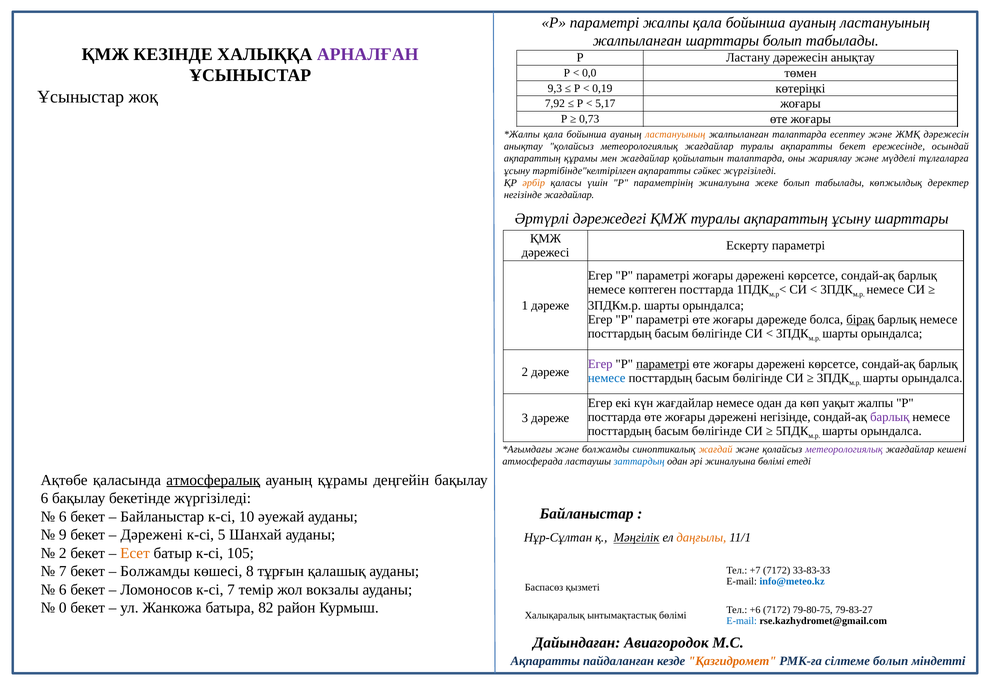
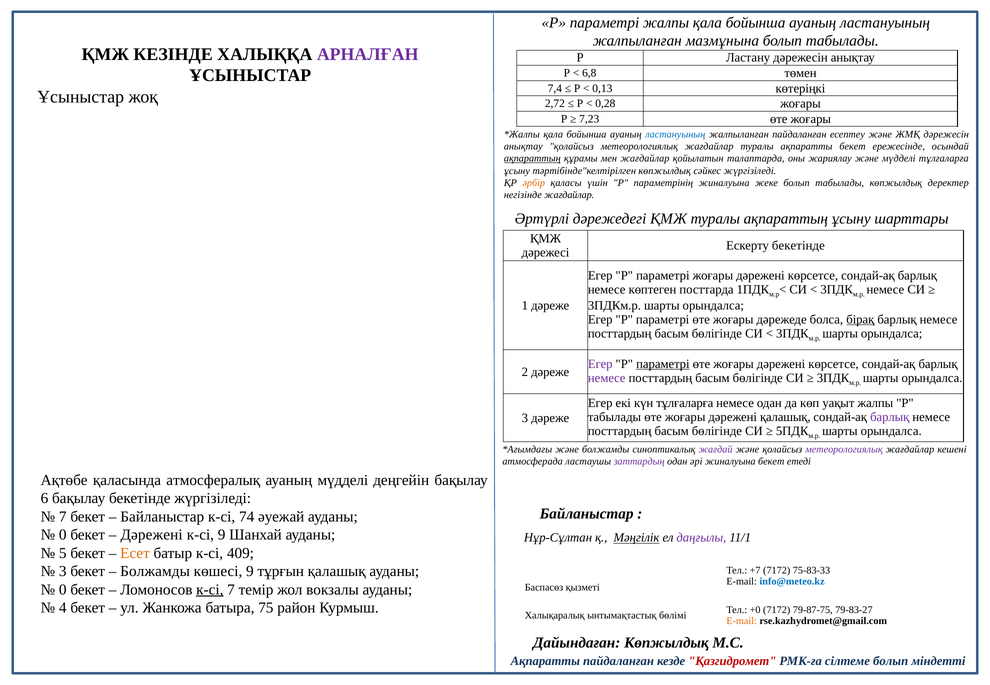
жалпыланған шарттары: шарттары -> мазмұнына (722, 41)
0,0: 0,0 -> 6,8 (589, 73)
9,3: 9,3 -> 7,4 (555, 88)
0,19: 0,19 -> 0,13 (602, 88)
7,92: 7,92 -> 2,72 (555, 104)
5,17: 5,17 -> 0,28 (605, 104)
0,73: 0,73 -> 7,23 (589, 119)
ластануының colour: orange -> blue (675, 134)
жалпыланған талаптарда: талаптарда -> пайдаланған (799, 134)
ақпараттың underline: none -> present (532, 159)
тәртібінде"келтірілген ақпаратты: ақпаратты -> көпжылдық (665, 171)
Ескерту параметрі: параметрі -> бекетінде (798, 246)
немесе colour: blue -> purple (607, 378)
күн жағдайлар: жағдайлар -> тұлғаларға (685, 403)
посттарда: посттарда -> табылады (615, 417)
дәрежені негізінде: негізінде -> қалашық (785, 417)
жағдай colour: orange -> purple (716, 449)
заттардың colour: blue -> purple (639, 462)
жиналуына бөлімі: бөлімі -> бекет (771, 462)
атмосфералық underline: present -> none (213, 480)
ауаның құрамы: құрамы -> мүдделі (343, 480)
6: 6 -> 7 (63, 517)
10: 10 -> 74 (247, 517)
9: 9 -> 0 (63, 535)
к-сі 5: 5 -> 9 (222, 535)
даңғылы colour: orange -> purple (701, 538)
2: 2 -> 5 (63, 553)
105: 105 -> 409 (240, 553)
7: 7 -> 3 (63, 572)
көшесі 8: 8 -> 9 (250, 572)
33-83-33: 33-83-33 -> 75-83-33 (812, 571)
6: 6 -> 0 (63, 590)
к-сі underline: none -> present (210, 590)
0: 0 -> 4 (63, 608)
82: 82 -> 75 (266, 608)
+6: +6 -> +0 (755, 610)
79-80-75: 79-80-75 -> 79-87-75 (813, 610)
E-mail colour: blue -> orange (742, 621)
Дайындаған Авиагородок: Авиагородок -> Көпжылдық (666, 643)
Қазгидромет colour: orange -> red (732, 661)
